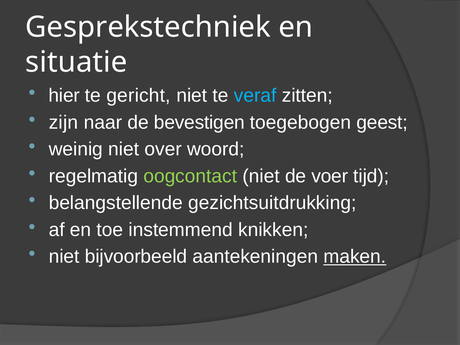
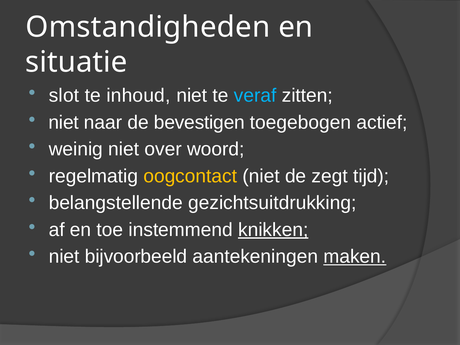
Gesprekstechniek: Gesprekstechniek -> Omstandigheden (148, 27)
hier: hier -> slot (64, 96)
gericht: gericht -> inhoud (138, 96)
zijn: zijn -> niet (64, 122)
geest: geest -> actief (382, 122)
oogcontact colour: light green -> yellow (190, 176)
voer: voer -> zegt (330, 176)
knikken underline: none -> present (273, 230)
